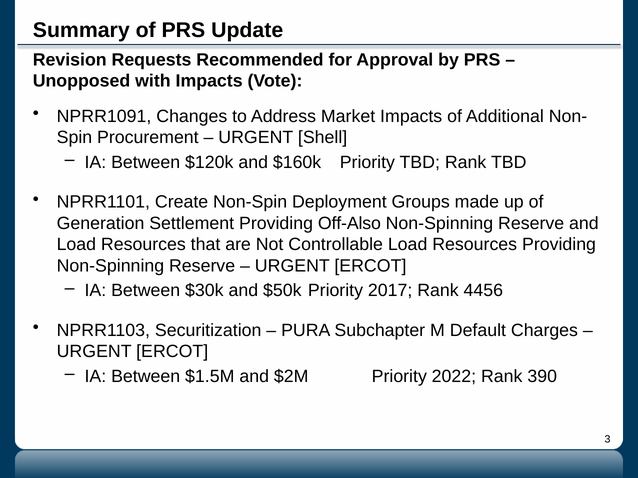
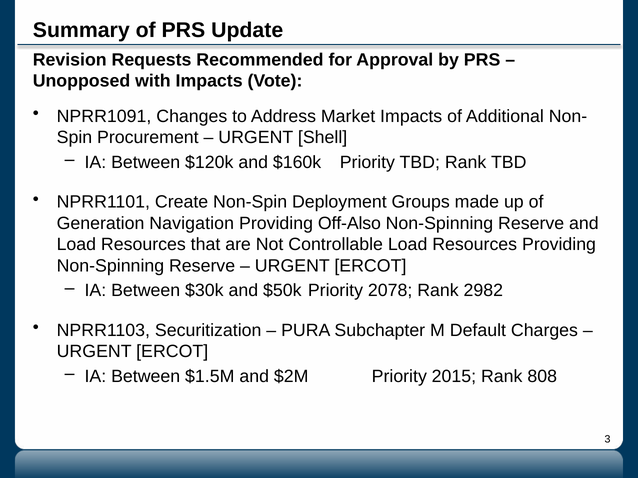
Settlement: Settlement -> Navigation (192, 224)
2017: 2017 -> 2078 (390, 291)
4456: 4456 -> 2982 (483, 291)
2022: 2022 -> 2015 (454, 377)
390: 390 -> 808 (542, 377)
